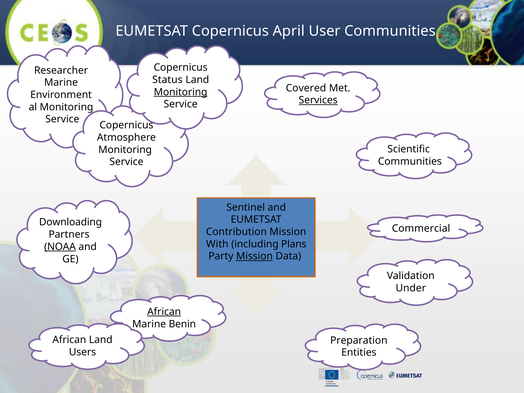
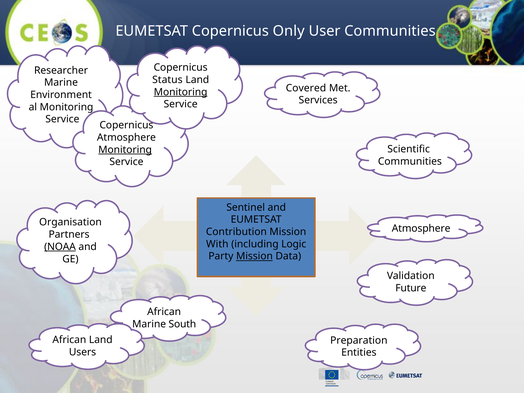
April: April -> Only (289, 31)
Services underline: present -> none (318, 100)
Monitoring underline: none -> present (125, 150)
Downloading: Downloading -> Organisation (70, 222)
Commercial: Commercial -> Atmosphere (421, 228)
Plans: Plans -> Logic (294, 244)
Under: Under -> Future (411, 288)
African underline: present -> none (164, 312)
Benin: Benin -> South (182, 324)
